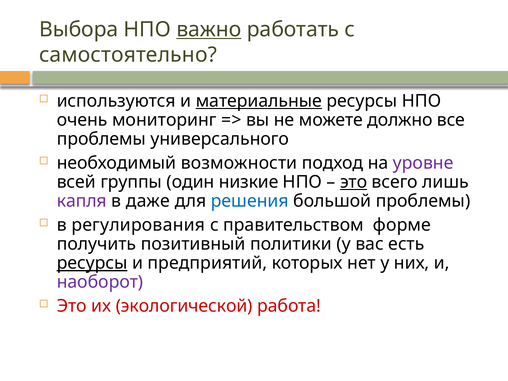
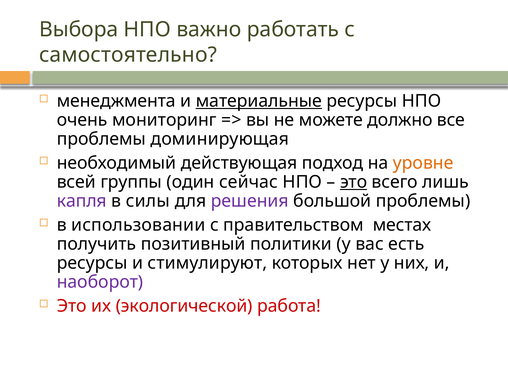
важно underline: present -> none (209, 29)
используются: используются -> менеджмента (116, 101)
универсального: универсального -> доминирующая (220, 139)
возможности: возможности -> действующая (239, 163)
уровне colour: purple -> orange (423, 163)
низкие: низкие -> сейчас (248, 182)
даже: даже -> силы (148, 201)
решения colour: blue -> purple (250, 201)
регулирования: регулирования -> использовании (138, 225)
форме: форме -> местах (402, 225)
ресурсы underline: present -> none (92, 263)
предприятий: предприятий -> стимулируют (207, 263)
